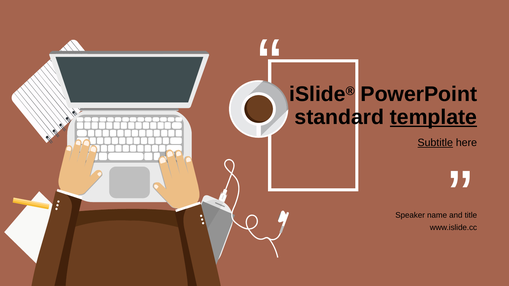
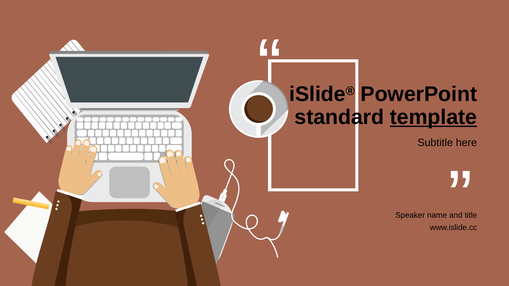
Subtitle underline: present -> none (435, 143)
